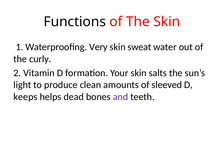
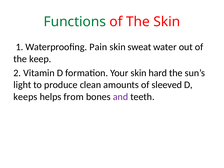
Functions colour: black -> green (75, 22)
Very: Very -> Pain (98, 47)
curly: curly -> keep (40, 59)
salts: salts -> hard (158, 73)
dead: dead -> from (74, 97)
